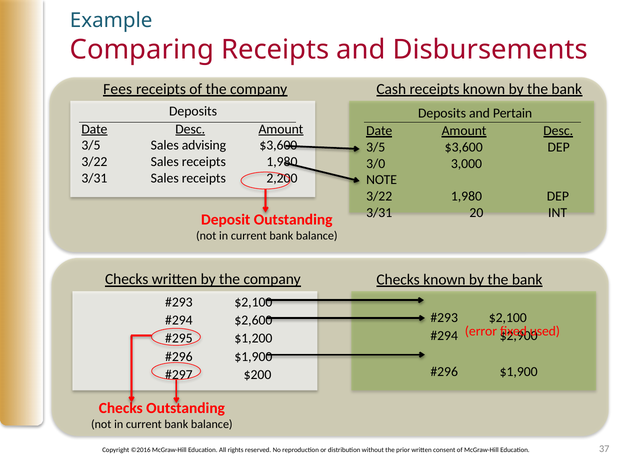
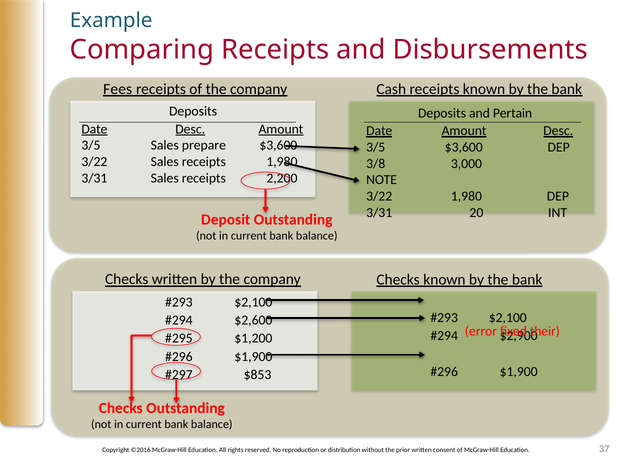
advising: advising -> prepare (204, 146)
3/0: 3/0 -> 3/8 (376, 164)
used: used -> their (545, 332)
$200: $200 -> $853 (257, 375)
